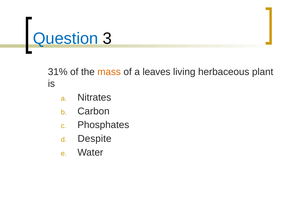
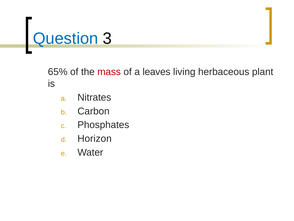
31%: 31% -> 65% (58, 72)
mass colour: orange -> red (109, 72)
Despite: Despite -> Horizon (95, 138)
